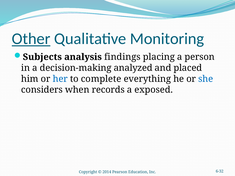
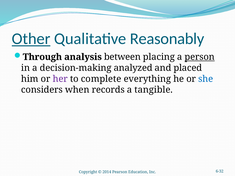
Monitoring: Monitoring -> Reasonably (167, 39)
Subjects: Subjects -> Through (42, 57)
findings: findings -> between (122, 57)
person underline: none -> present (200, 57)
her colour: blue -> purple (60, 79)
exposed: exposed -> tangible (154, 90)
